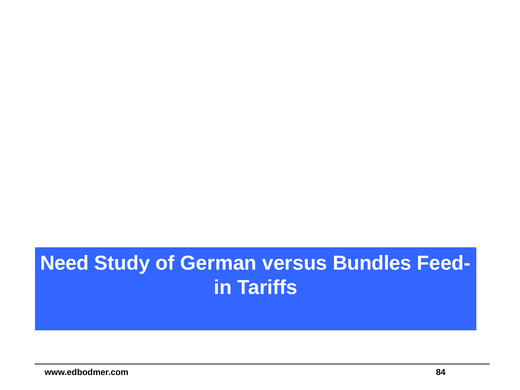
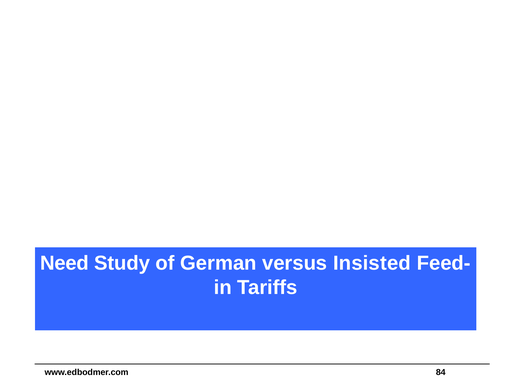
Bundles: Bundles -> Insisted (372, 263)
